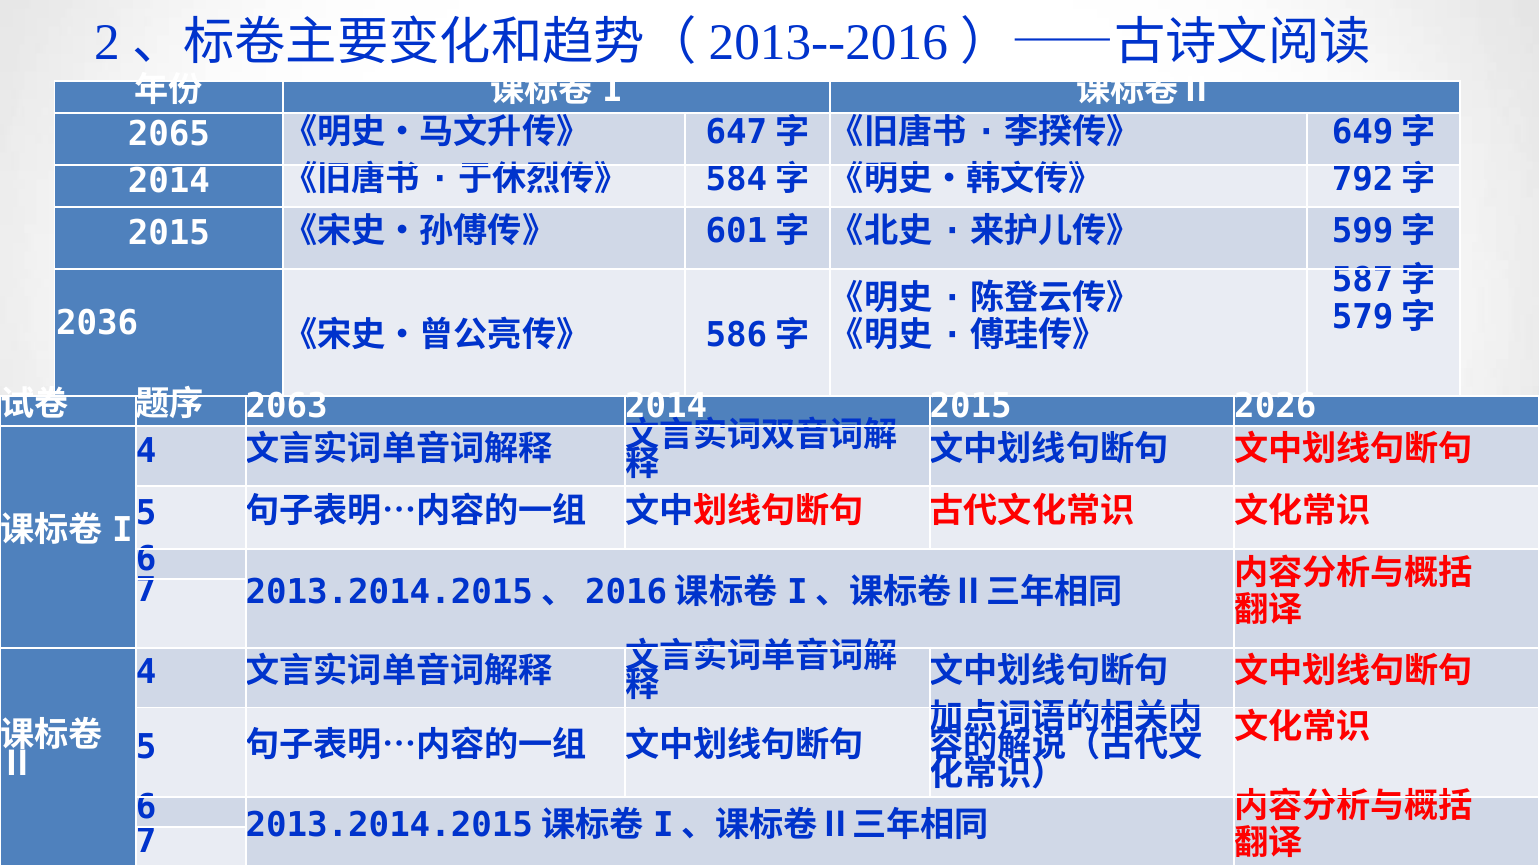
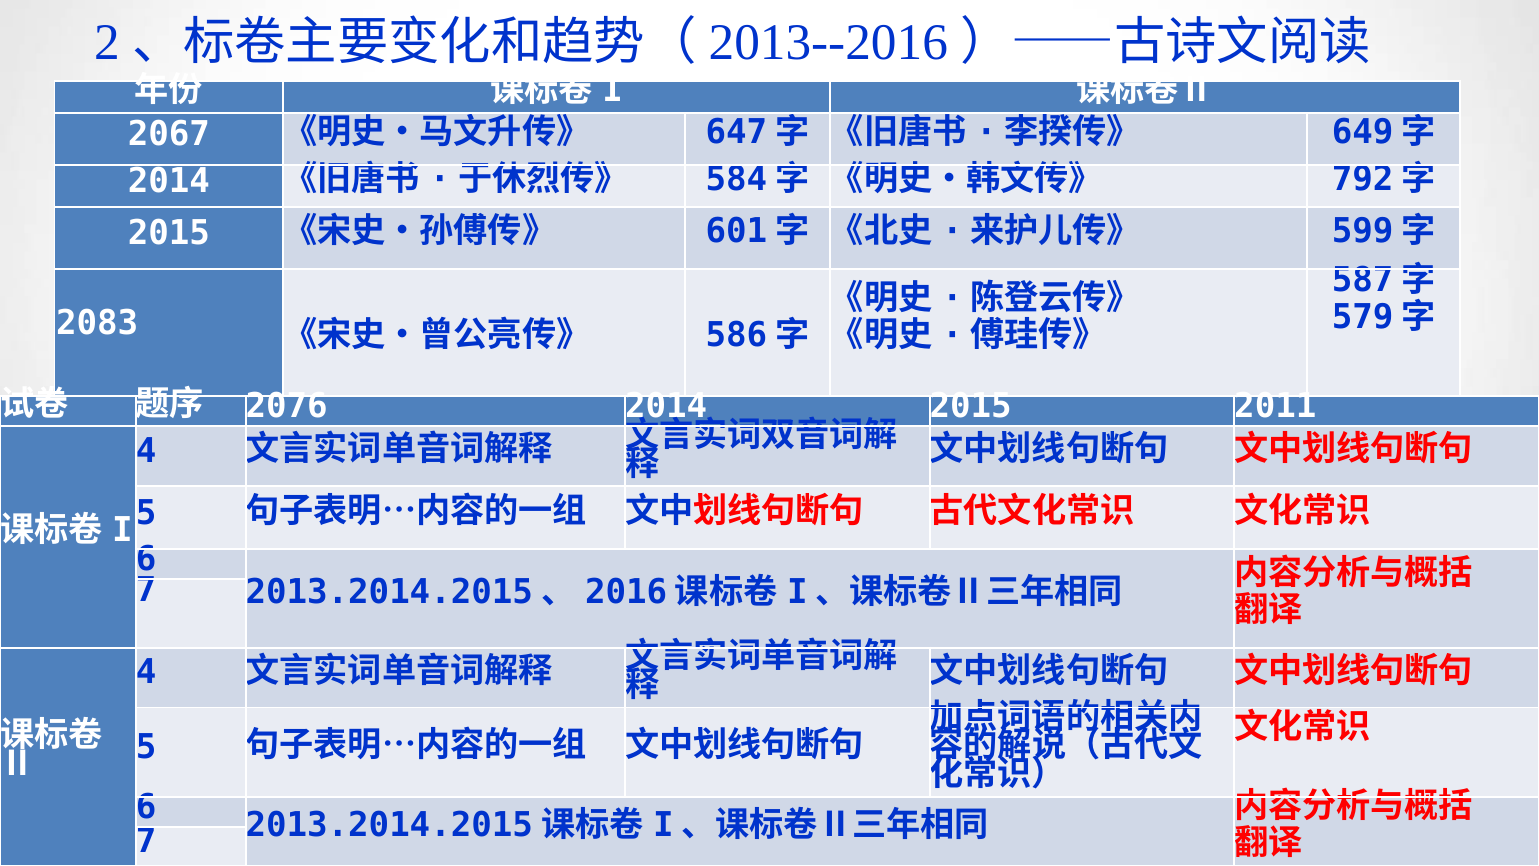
2065: 2065 -> 2067 (169, 134)
2036: 2036 -> 2083 (97, 323)
2063: 2063 -> 2076 (287, 406)
2026: 2026 -> 2011 (1275, 406)
